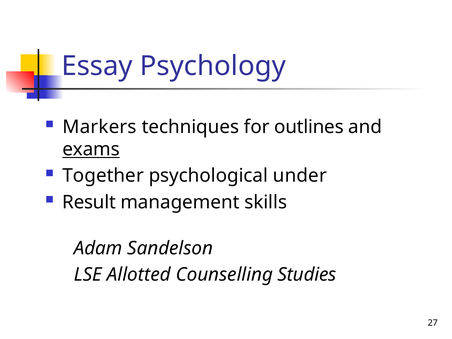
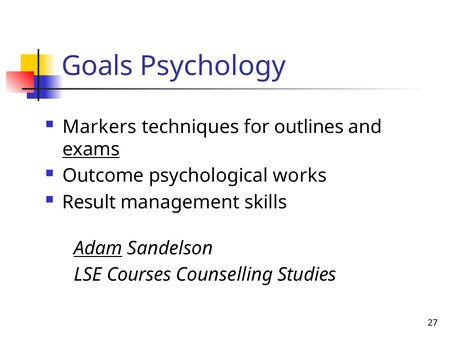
Essay: Essay -> Goals (97, 66)
Together: Together -> Outcome (103, 176)
under: under -> works (300, 176)
Adam underline: none -> present (98, 248)
Allotted: Allotted -> Courses (139, 275)
